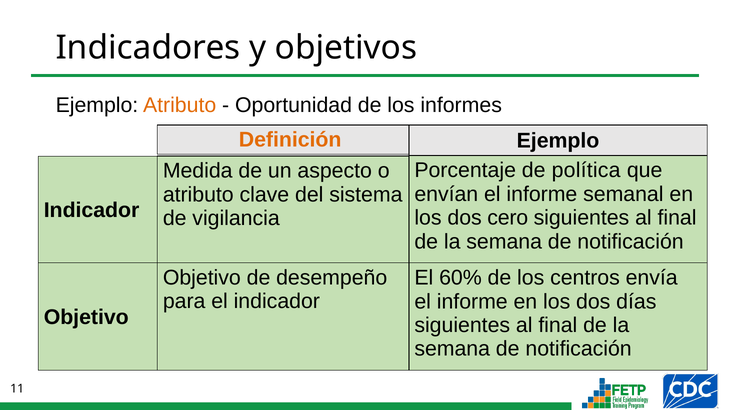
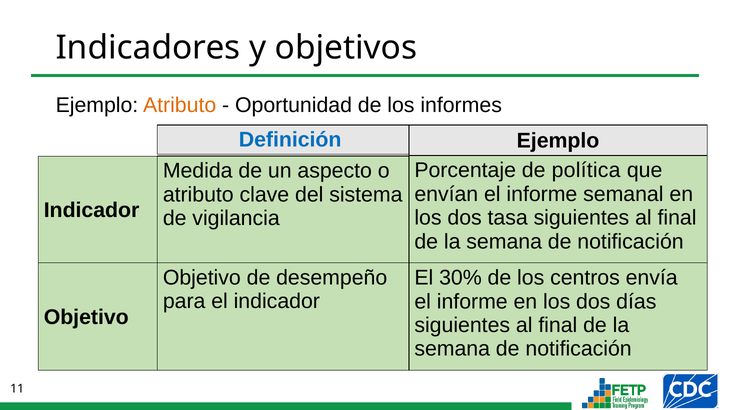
Definición colour: orange -> blue (290, 140)
cero: cero -> tasa (508, 218)
60%: 60% -> 30% (460, 278)
